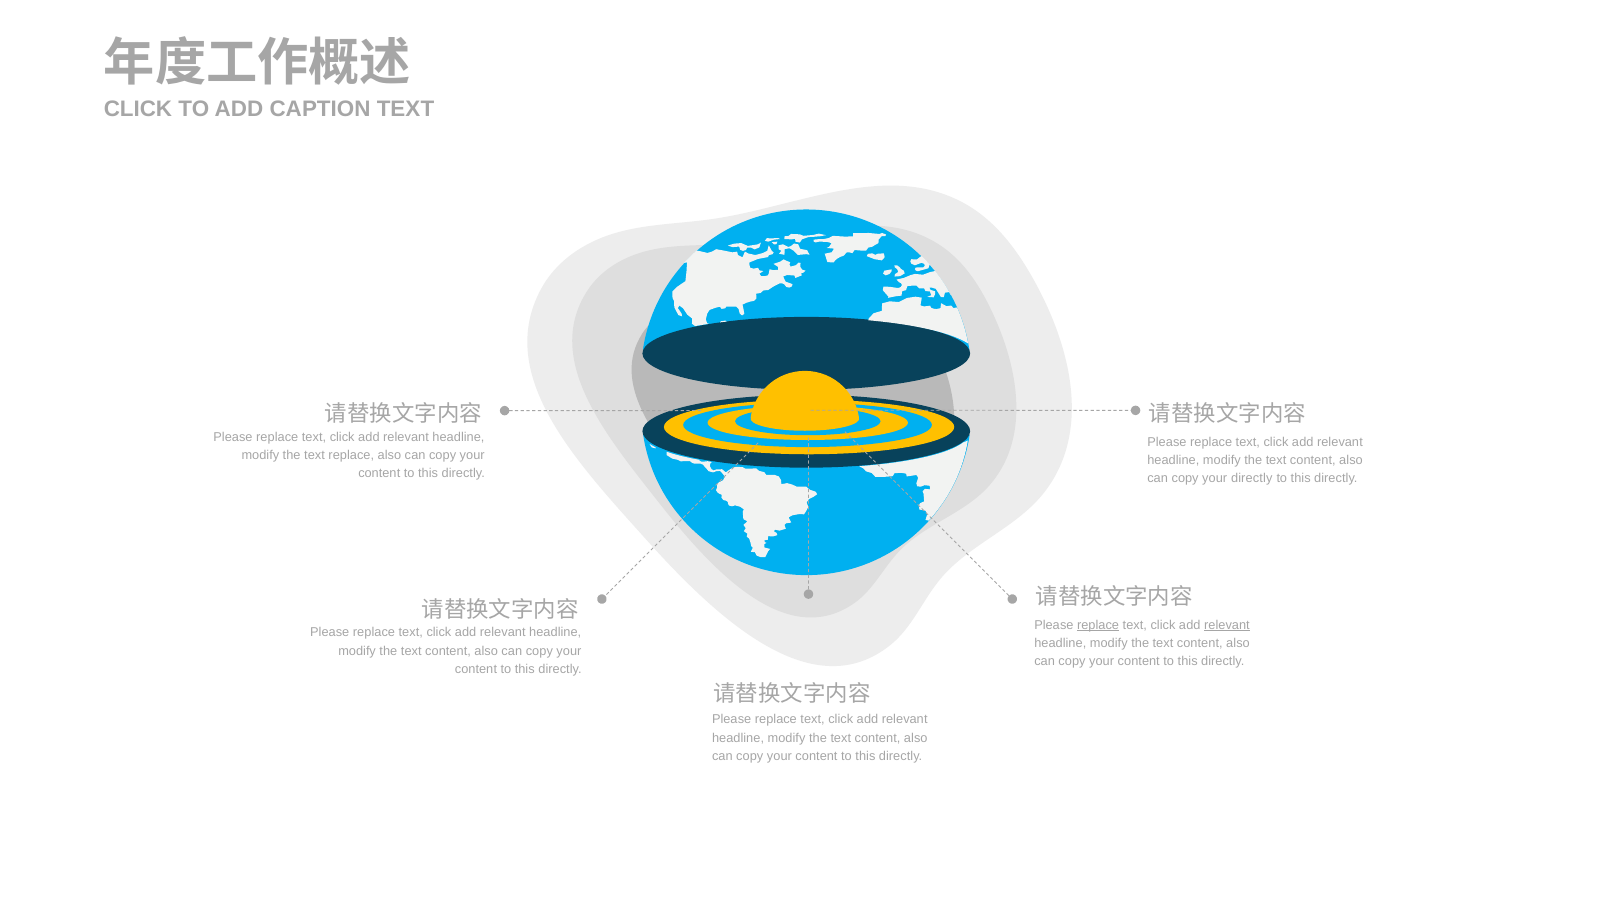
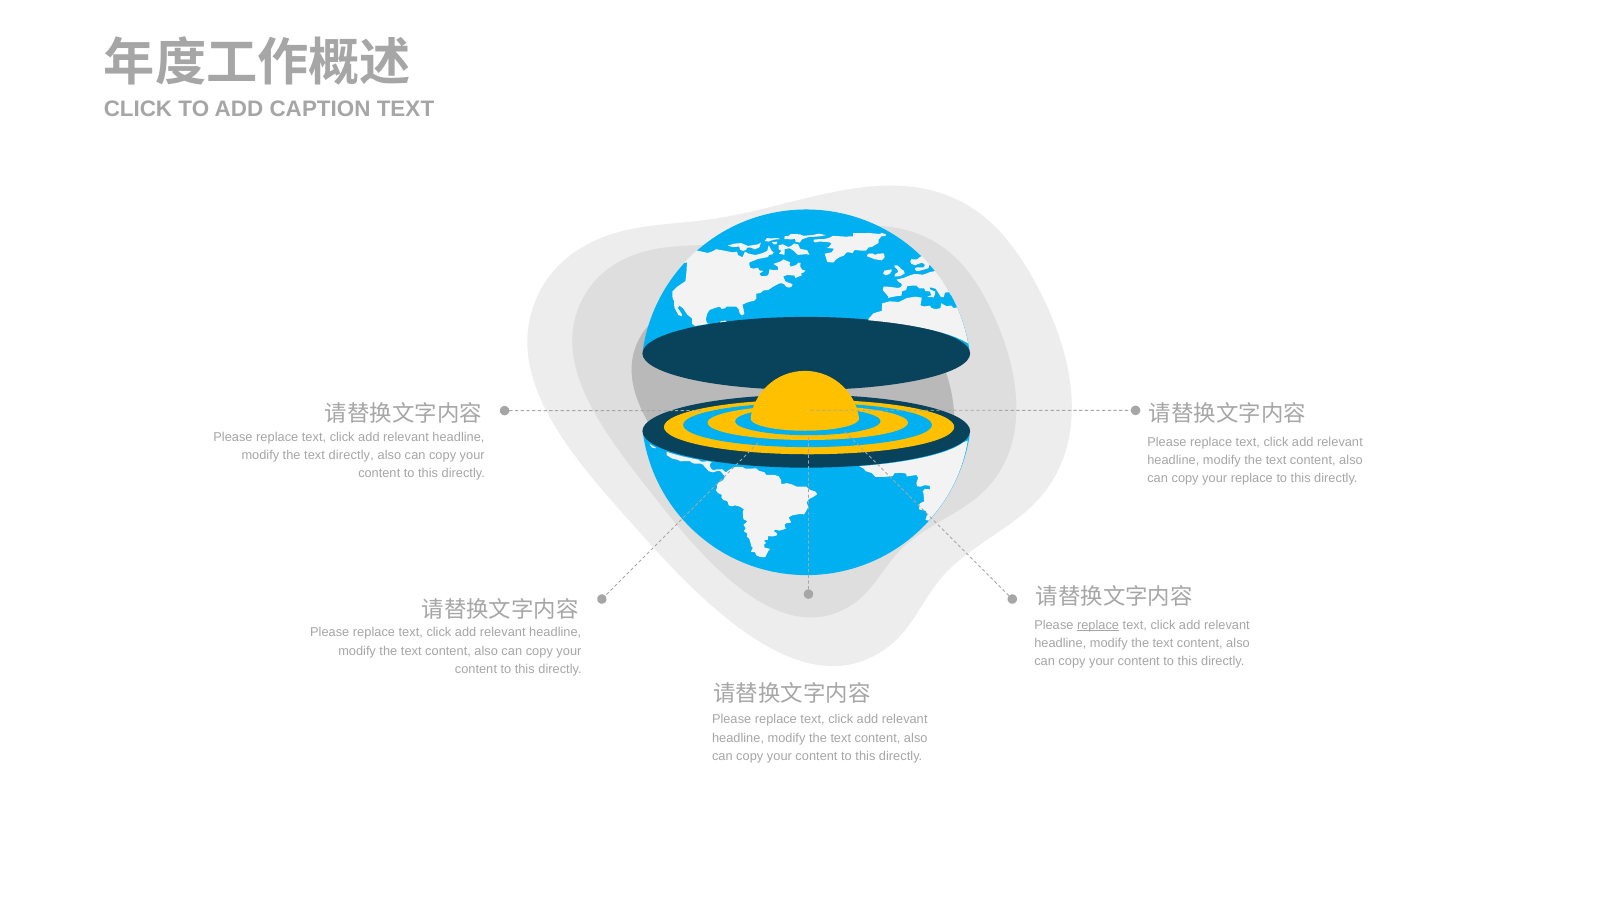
text replace: replace -> directly (351, 455)
your directly: directly -> replace (1252, 479)
relevant underline: present -> none (1227, 625)
